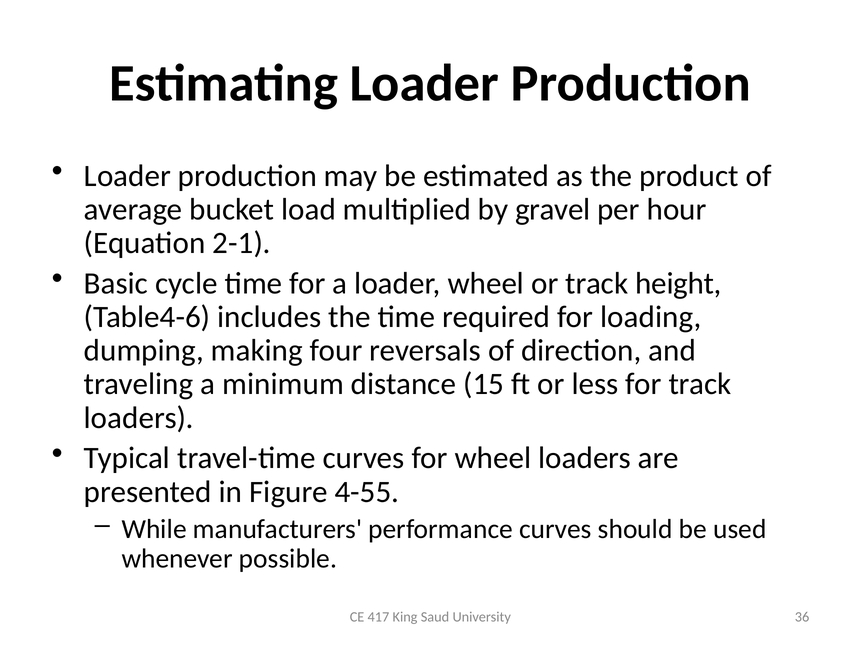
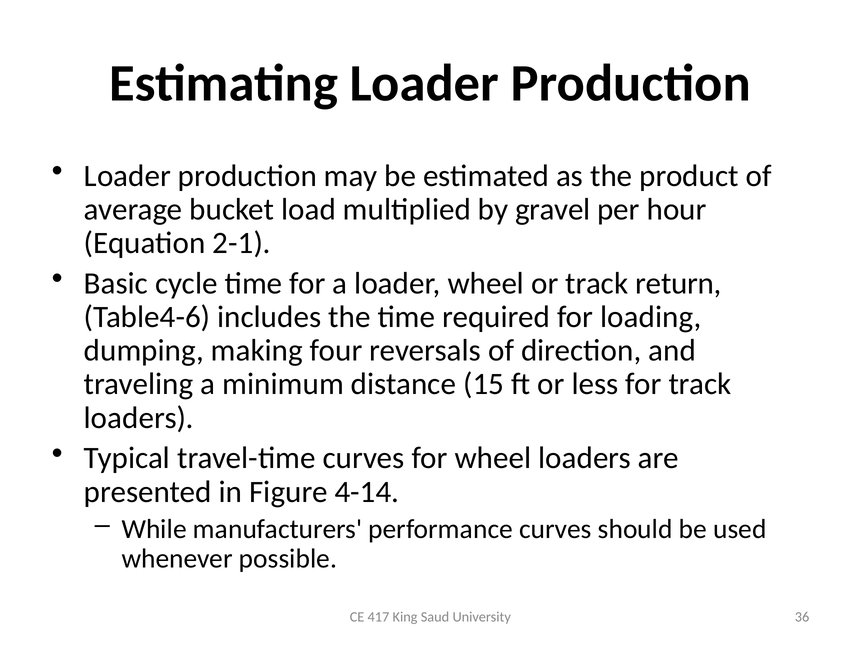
height: height -> return (679, 283)
4-55: 4-55 -> 4-14 (367, 492)
